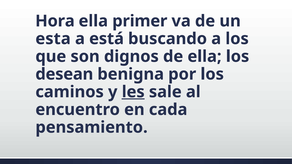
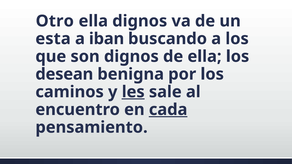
Hora: Hora -> Otro (55, 21)
ella primer: primer -> dignos (140, 21)
está: está -> iban (107, 39)
cada underline: none -> present (168, 110)
